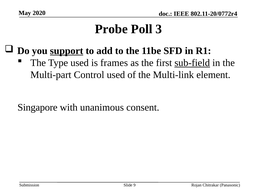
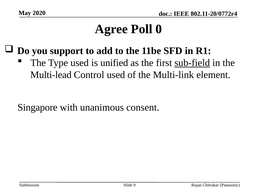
Probe: Probe -> Agree (111, 29)
3: 3 -> 0 (159, 29)
support underline: present -> none (67, 51)
frames: frames -> unified (114, 63)
Multi-part: Multi-part -> Multi-lead (51, 75)
